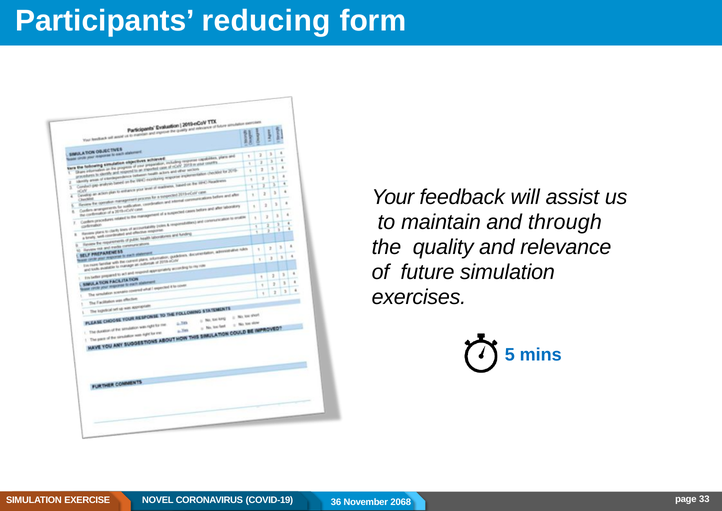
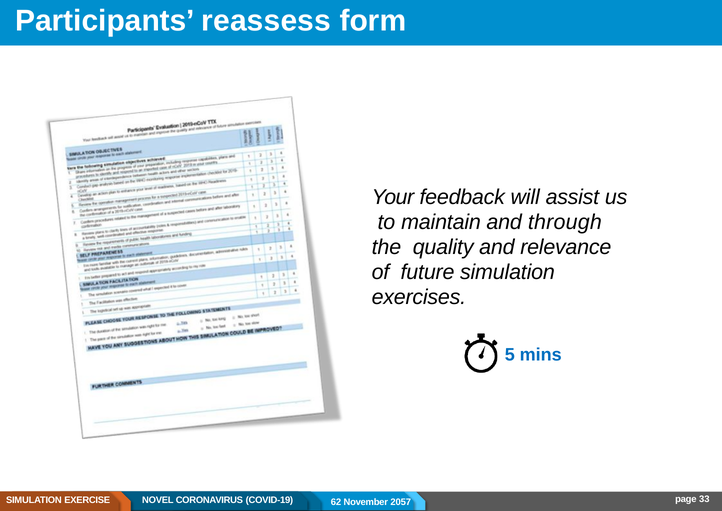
reducing: reducing -> reassess (266, 21)
36: 36 -> 62 (336, 502)
2068: 2068 -> 2057 (401, 502)
